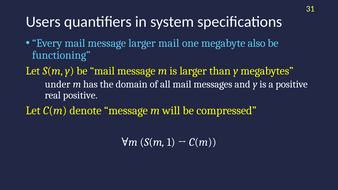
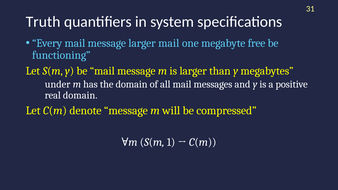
Users: Users -> Truth (43, 22)
also: also -> free (257, 43)
real positive: positive -> domain (80, 95)
